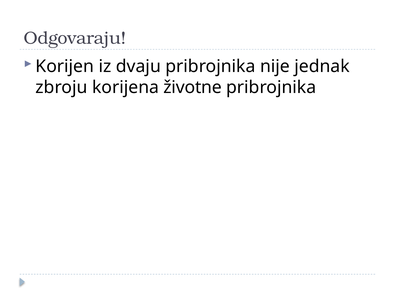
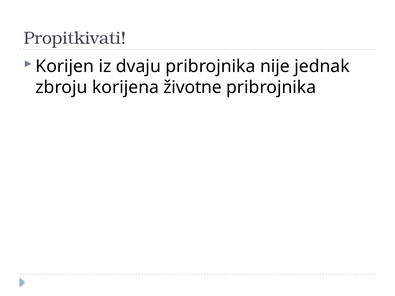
Odgovaraju: Odgovaraju -> Propitkivati (75, 38)
